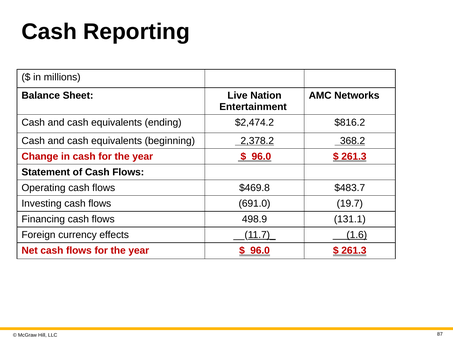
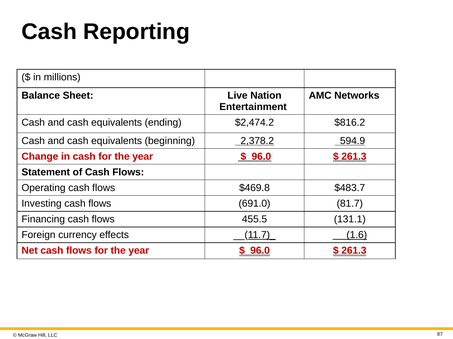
368.2: 368.2 -> 594.9 (353, 141)
19.7: 19.7 -> 81.7 (350, 204)
498.9: 498.9 -> 455.5 (255, 220)
